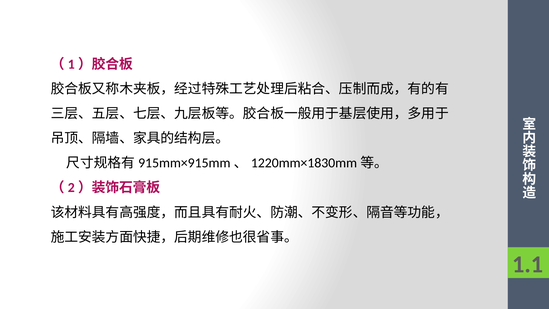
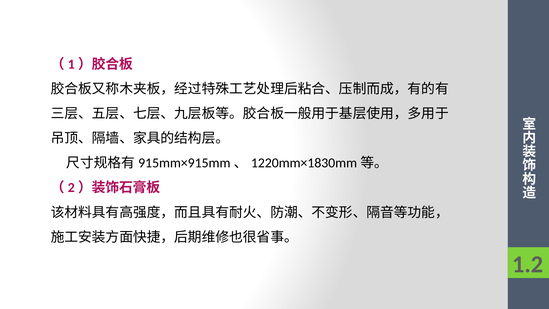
1.1: 1.1 -> 1.2 (528, 264)
